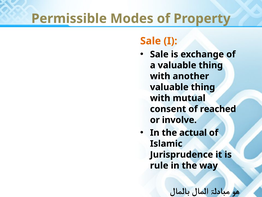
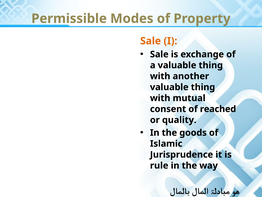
involve: involve -> quality (179, 120)
actual: actual -> goods (193, 132)
